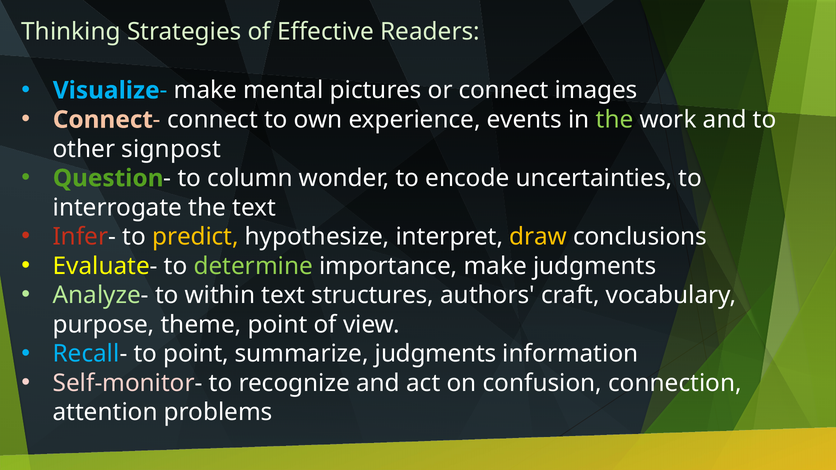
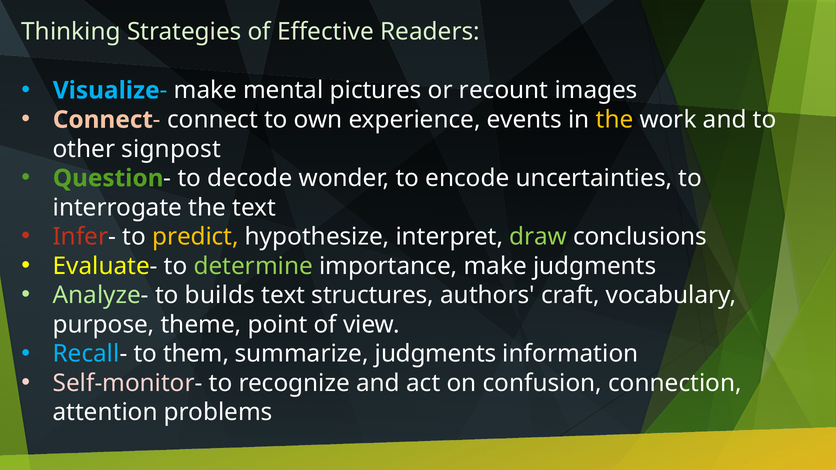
or connect: connect -> recount (504, 90)
the colour: light green -> yellow (615, 120)
column: column -> decode (250, 178)
draw colour: yellow -> light green (538, 237)
within: within -> builds (220, 295)
to point: point -> them (196, 354)
